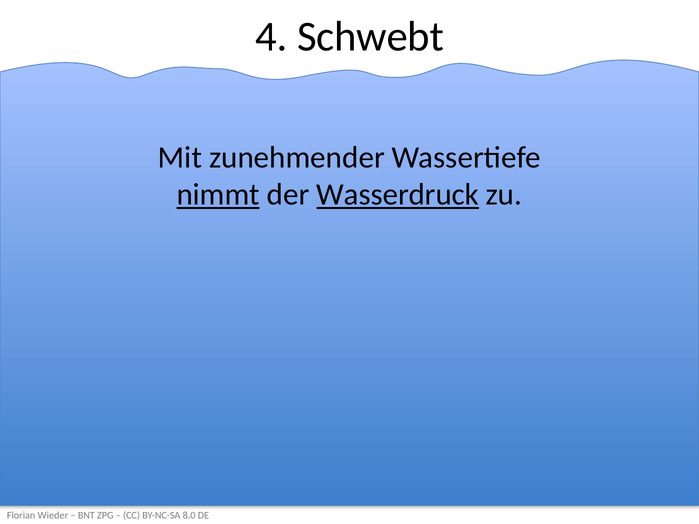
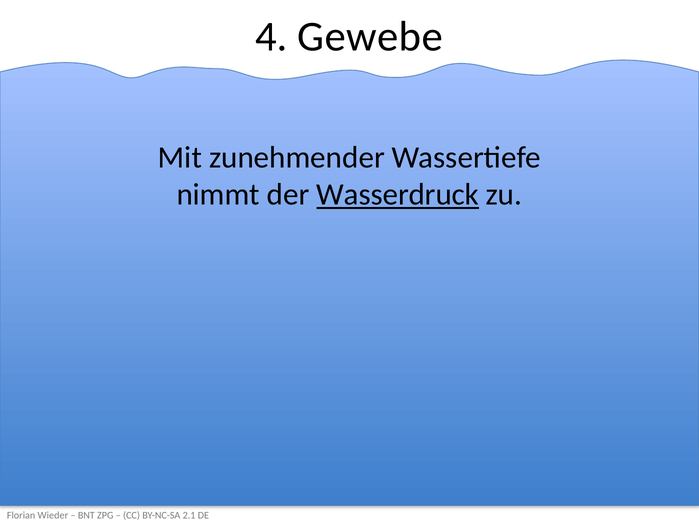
Schwebt: Schwebt -> Gewebe (370, 37)
nimmt underline: present -> none (218, 195)
8.0: 8.0 -> 2.1 (189, 516)
